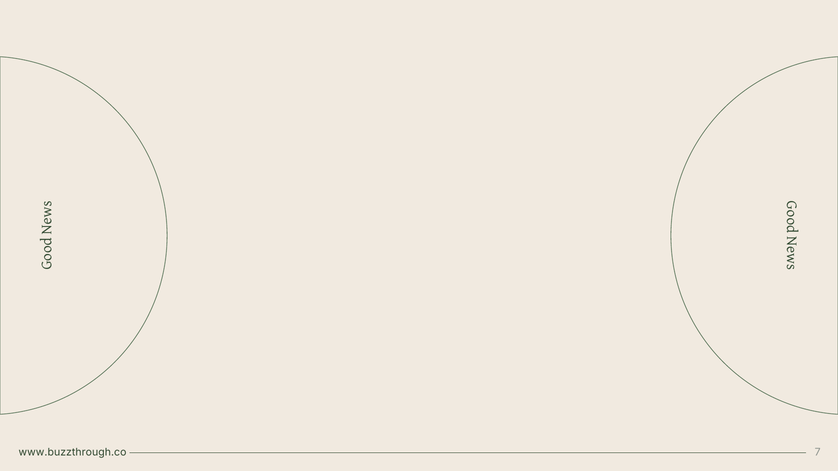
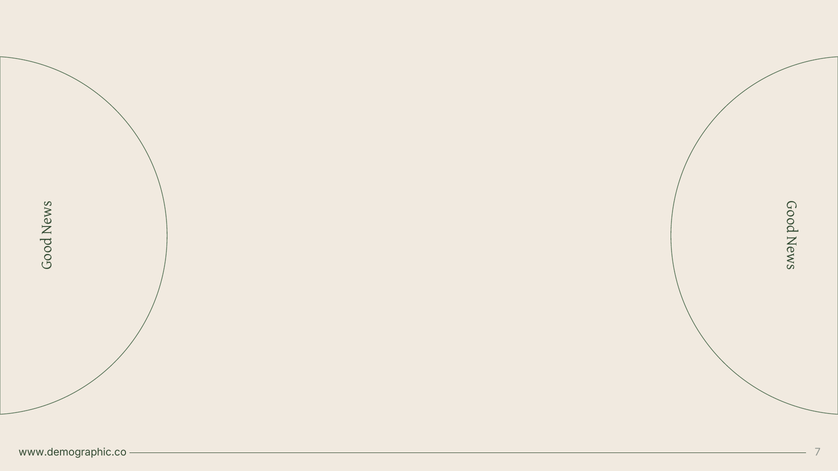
www.buzzthrough.co: www.buzzthrough.co -> www.demographic.co (73, 453)
